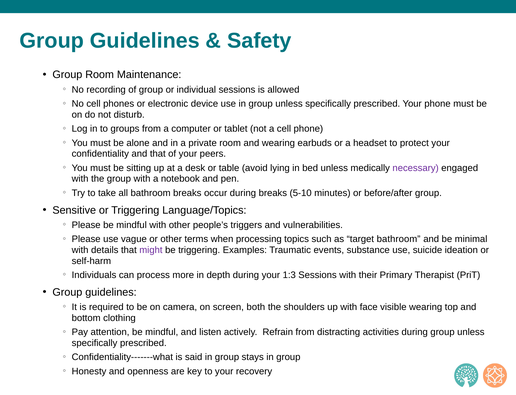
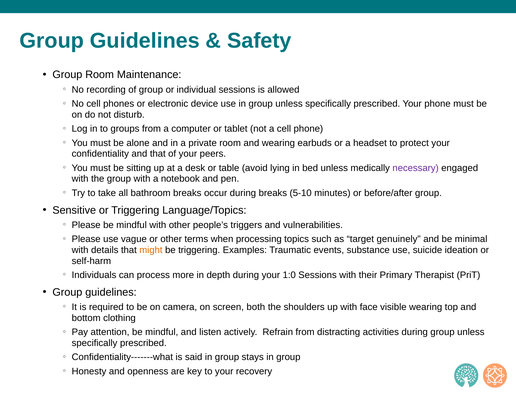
target bathroom: bathroom -> genuinely (399, 239)
might colour: purple -> orange (151, 250)
1:3: 1:3 -> 1:0 (289, 275)
